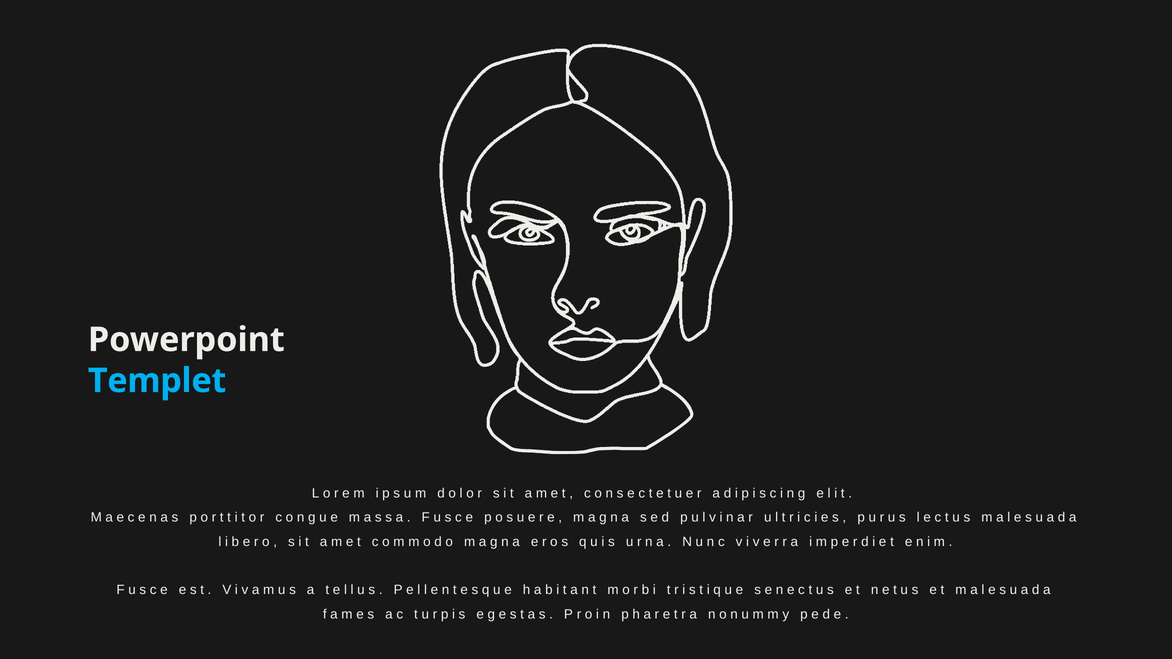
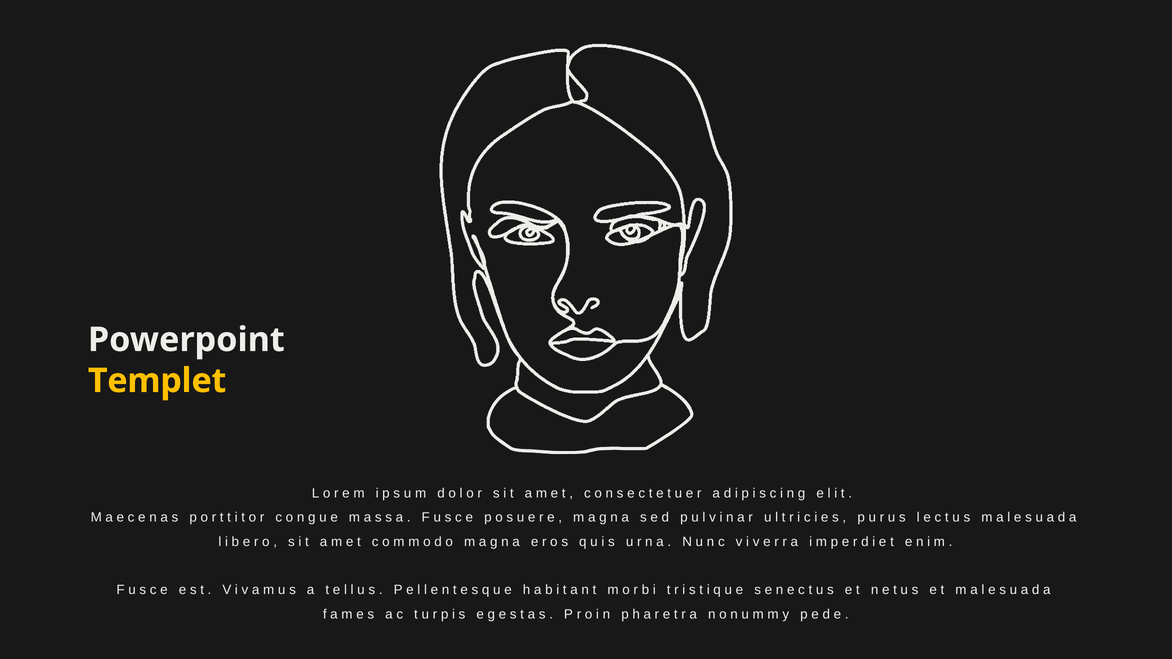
Templet colour: light blue -> yellow (157, 381)
